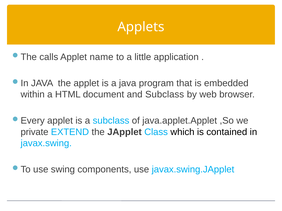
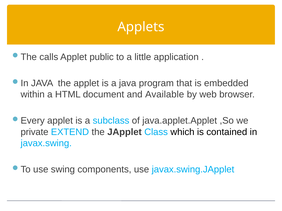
name: name -> public (102, 57)
and Subclass: Subclass -> Available (165, 95)
